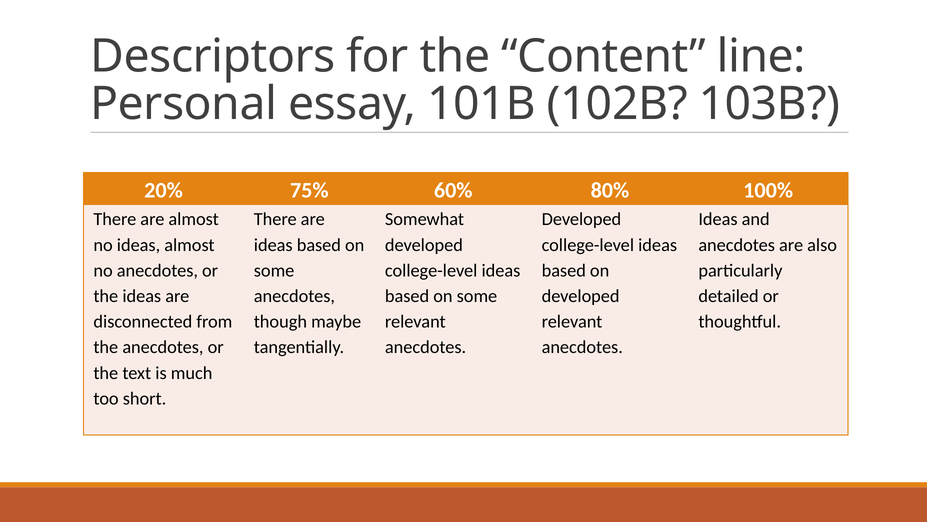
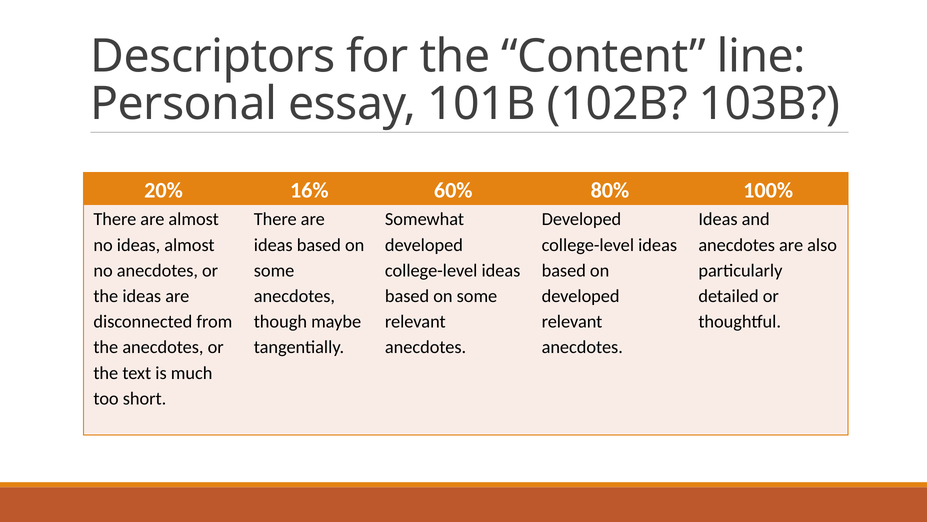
75%: 75% -> 16% (309, 190)
